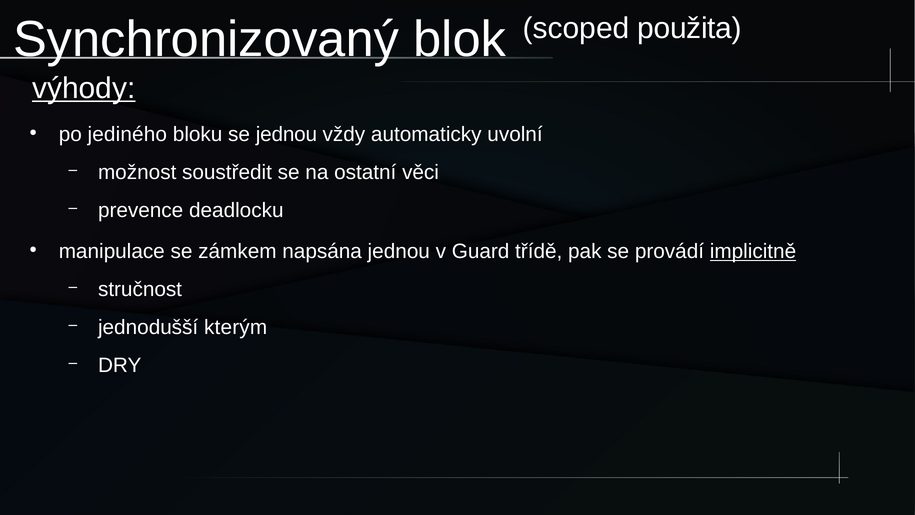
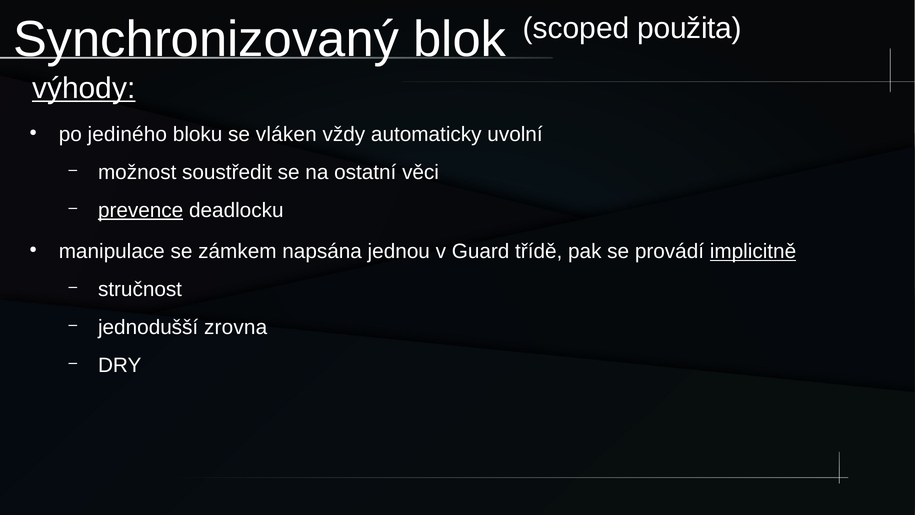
se jednou: jednou -> vláken (286, 134)
prevence underline: none -> present (141, 210)
kterým: kterým -> zrovna (236, 327)
